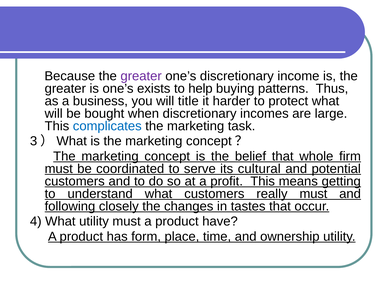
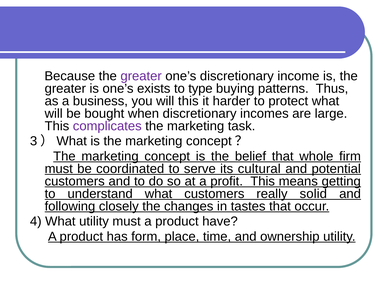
help: help -> type (200, 89)
will title: title -> this (188, 101)
complicates colour: blue -> purple (107, 126)
really must: must -> solid (313, 194)
